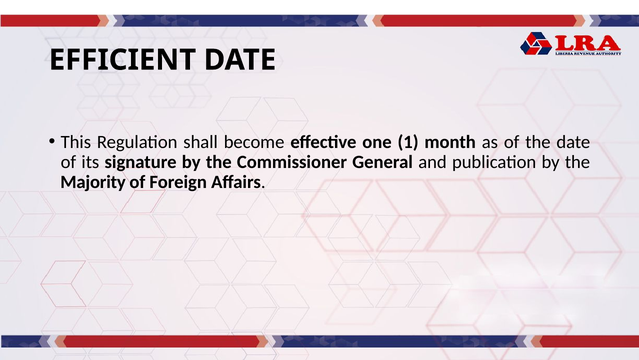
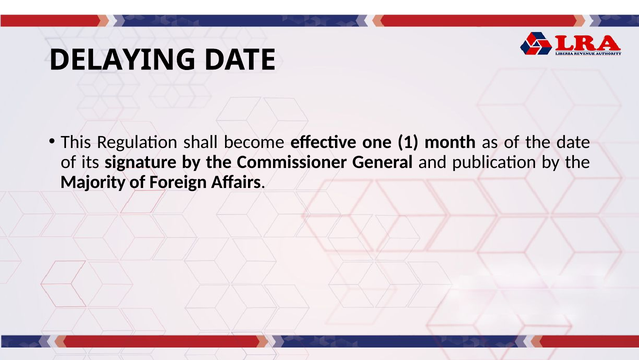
EFFICIENT: EFFICIENT -> DELAYING (123, 60)
